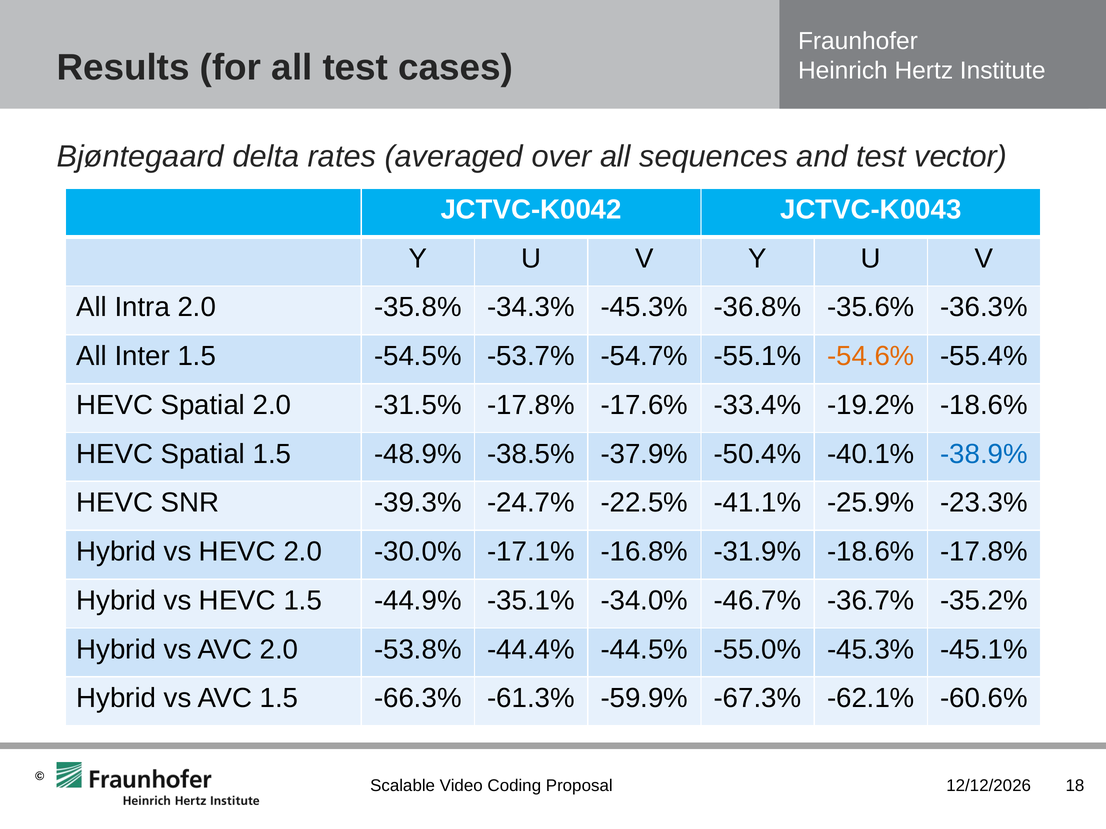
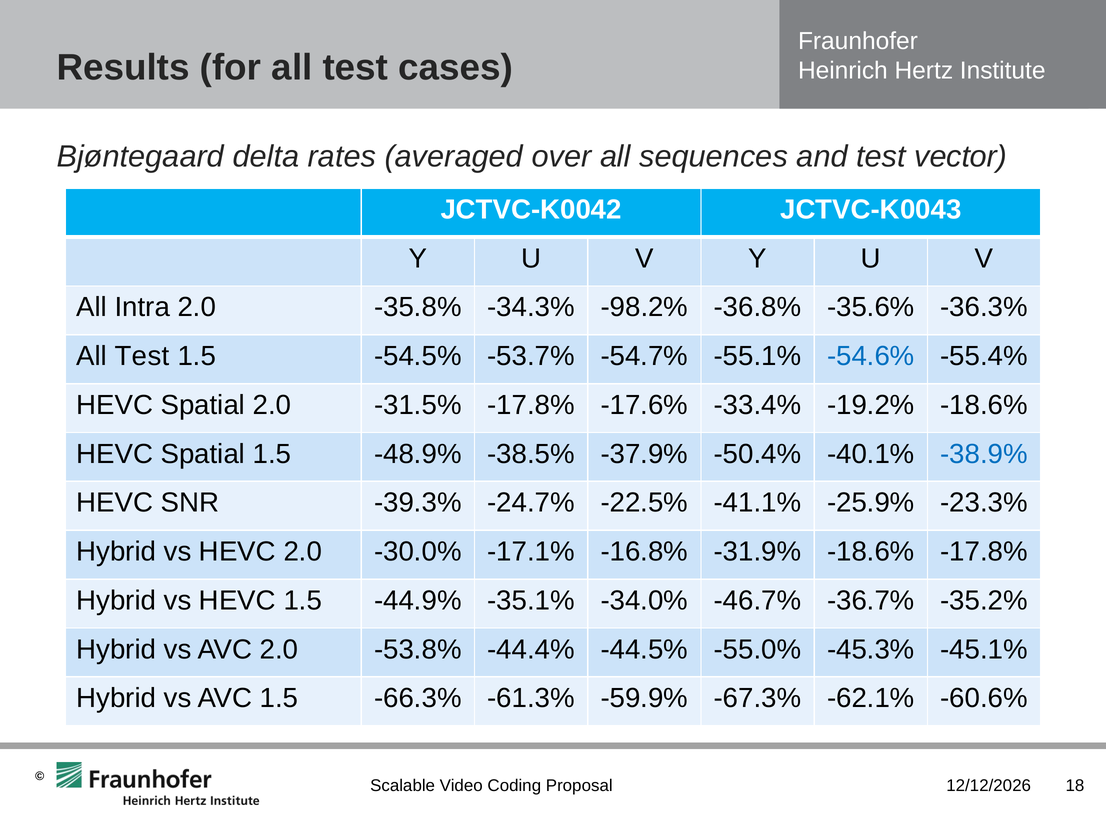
-34.3% -45.3%: -45.3% -> -98.2% (644, 308)
Inter: Inter -> Test (142, 356)
-54.6% colour: orange -> blue (871, 356)
